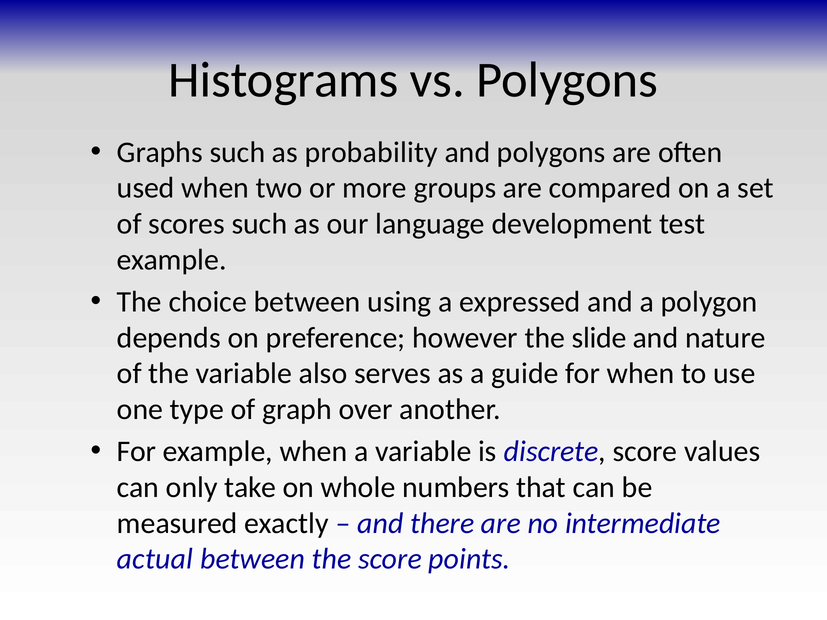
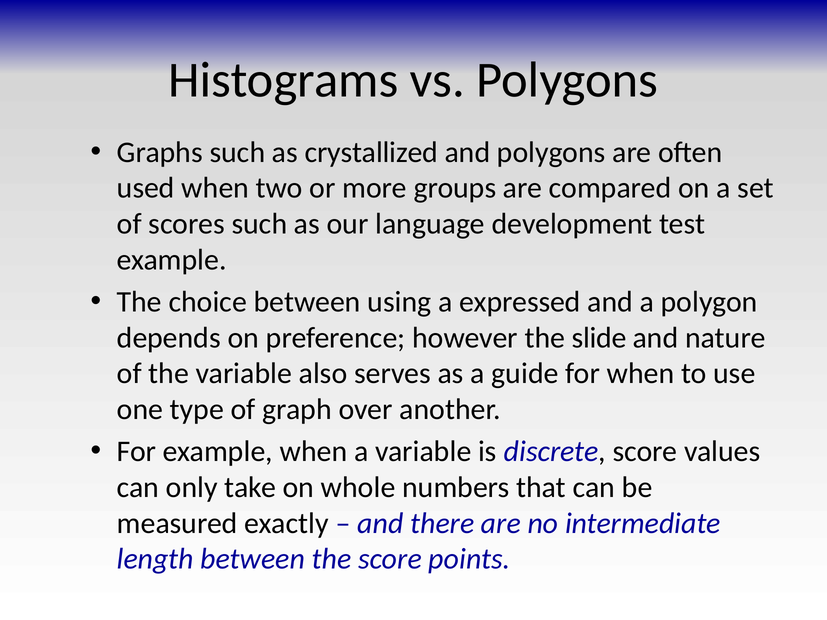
probability: probability -> crystallized (371, 152)
actual: actual -> length (155, 559)
